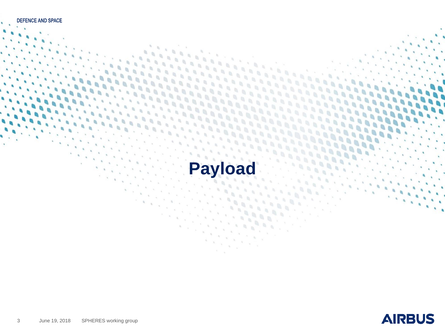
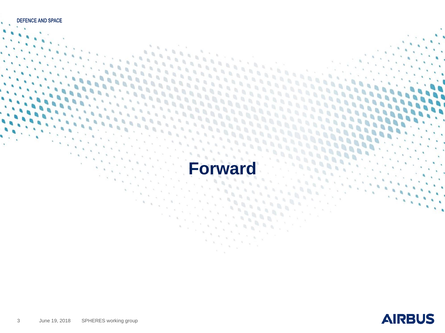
Payload: Payload -> Forward (222, 169)
